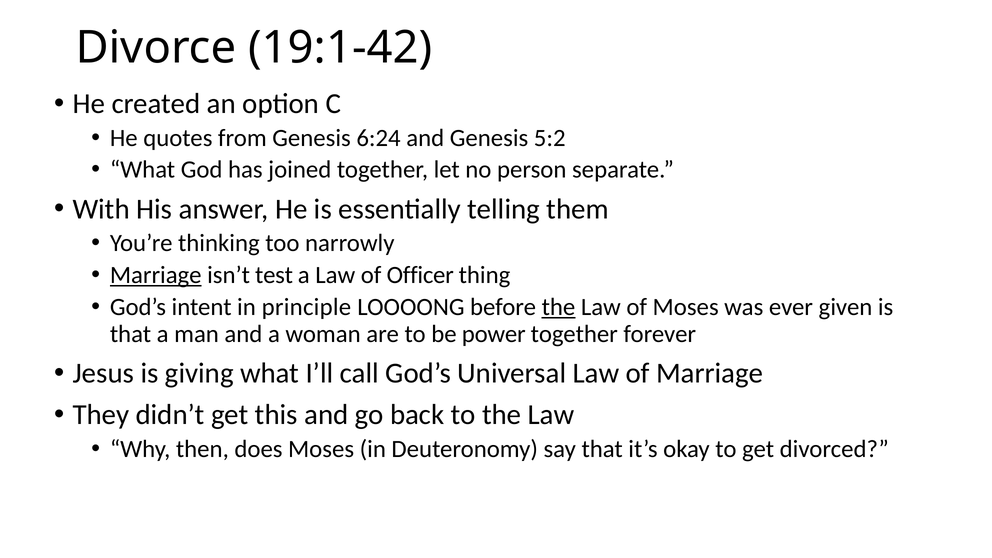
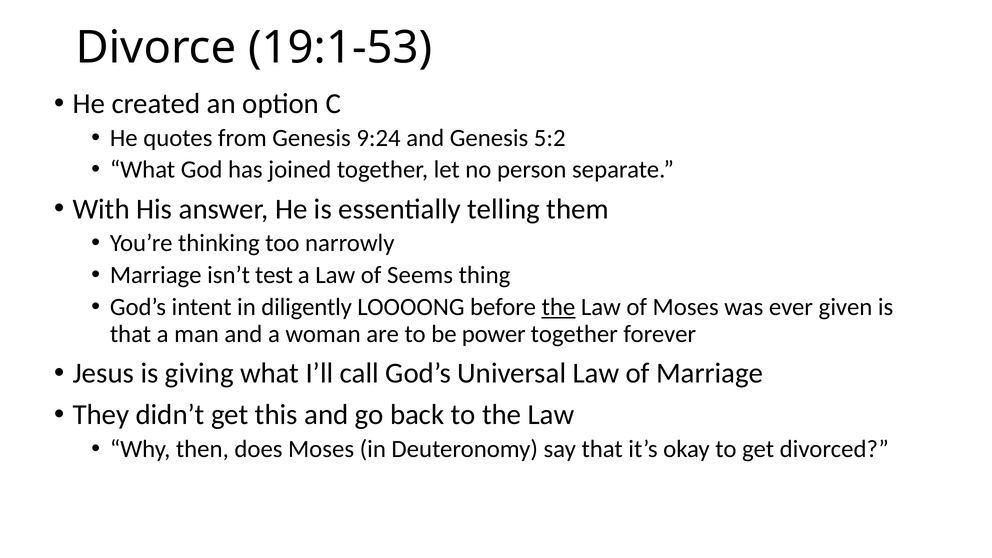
19:1-42: 19:1-42 -> 19:1-53 (340, 48)
6:24: 6:24 -> 9:24 (379, 138)
Marriage underline: present -> none (156, 275)
Officer: Officer -> Seems (420, 275)
principle: principle -> diligently (307, 307)
